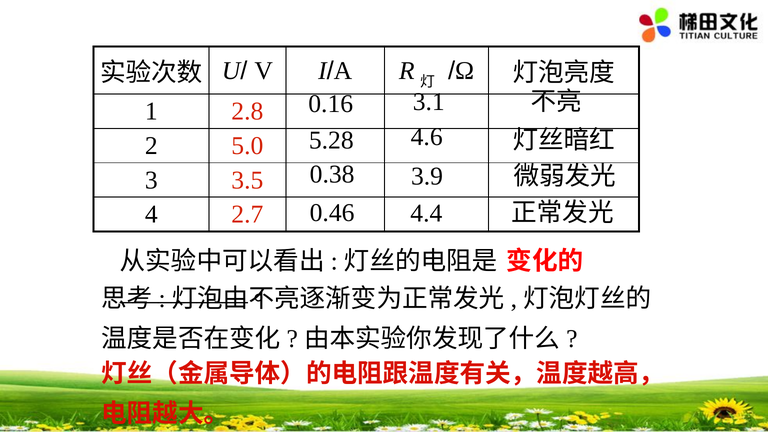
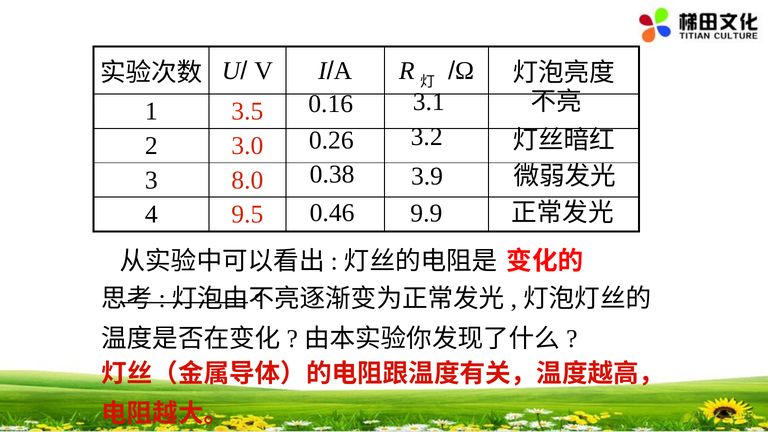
2.8: 2.8 -> 3.5 (247, 111)
4.6: 4.6 -> 3.2 (427, 137)
5.28: 5.28 -> 0.26 (331, 140)
5.0: 5.0 -> 3.0 (247, 146)
3.5: 3.5 -> 8.0 (247, 180)
4.4: 4.4 -> 9.9 (426, 213)
2.7: 2.7 -> 9.5 (247, 214)
